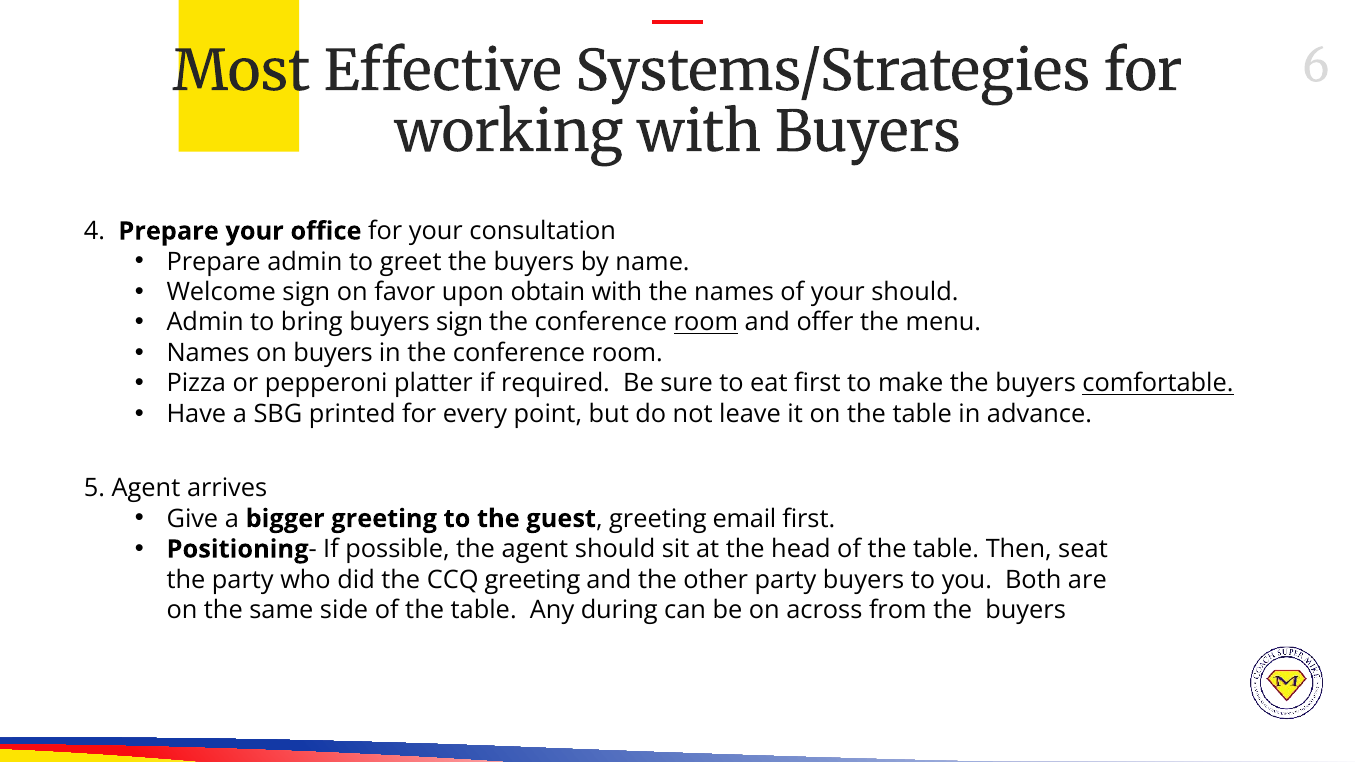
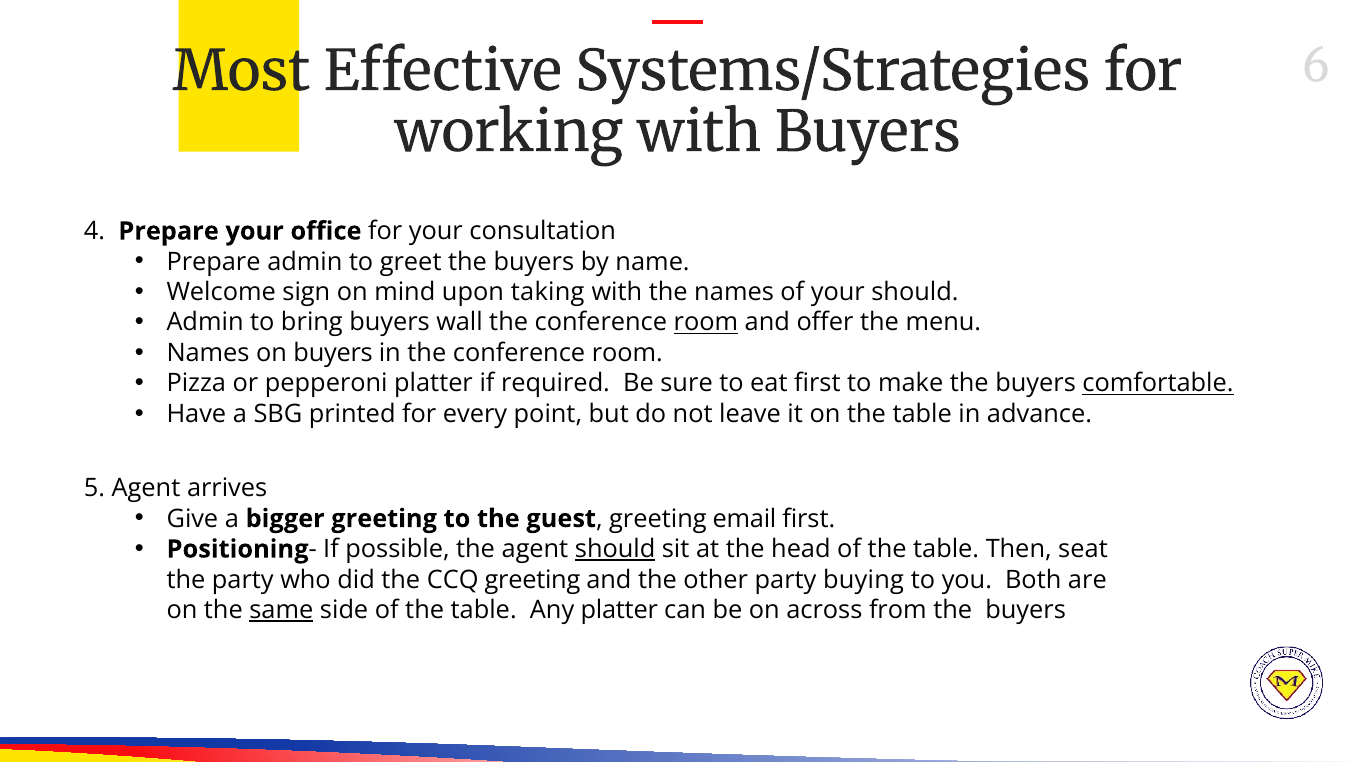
favor: favor -> mind (405, 292)
obtain: obtain -> taking (548, 292)
buyers sign: sign -> wall (460, 323)
should underline: none -> present (615, 549)
party buyers: buyers -> buying (864, 580)
same underline: none -> present (281, 610)
Any during: during -> platter (619, 610)
